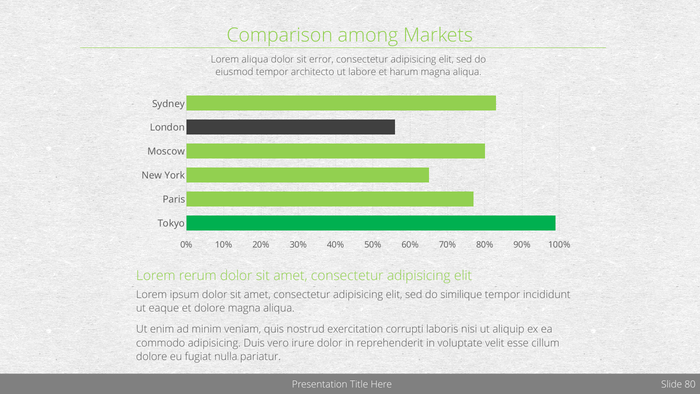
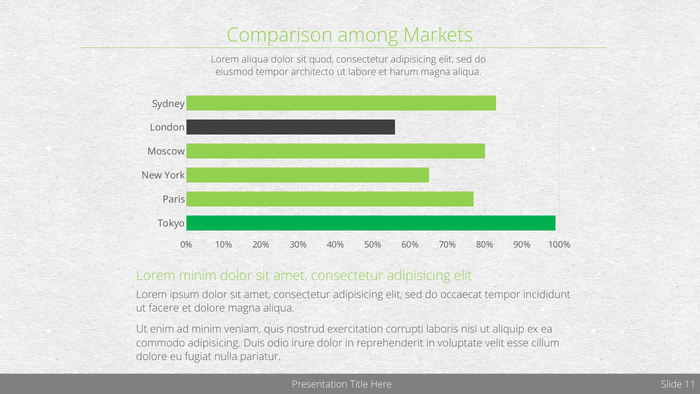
error: error -> quod (321, 59)
Lorem rerum: rerum -> minim (198, 276)
similique: similique -> occaecat (461, 295)
eaque: eaque -> facere (164, 308)
vero: vero -> odio (278, 343)
80: 80 -> 11 (690, 384)
